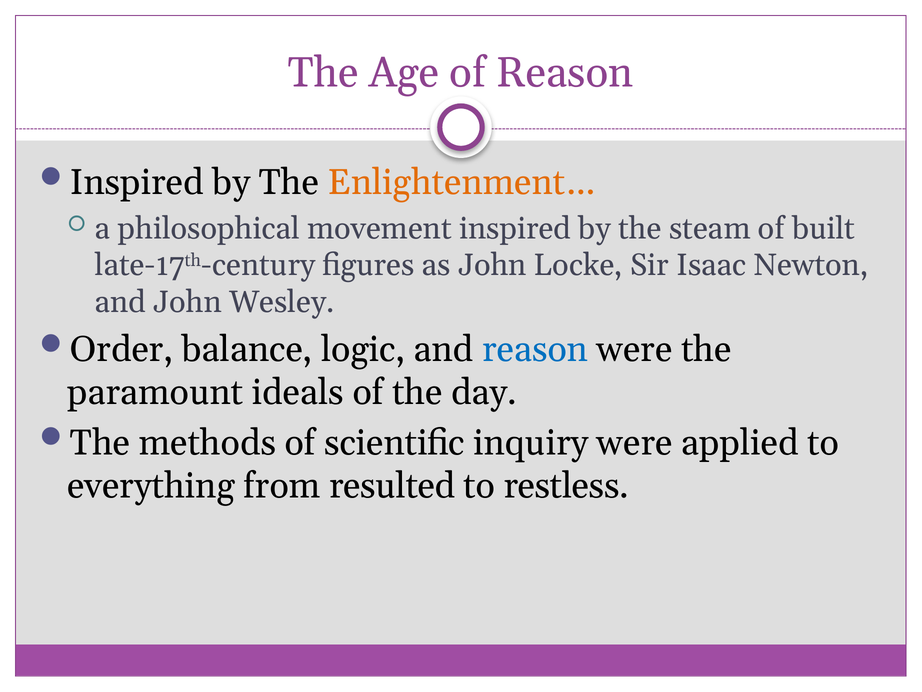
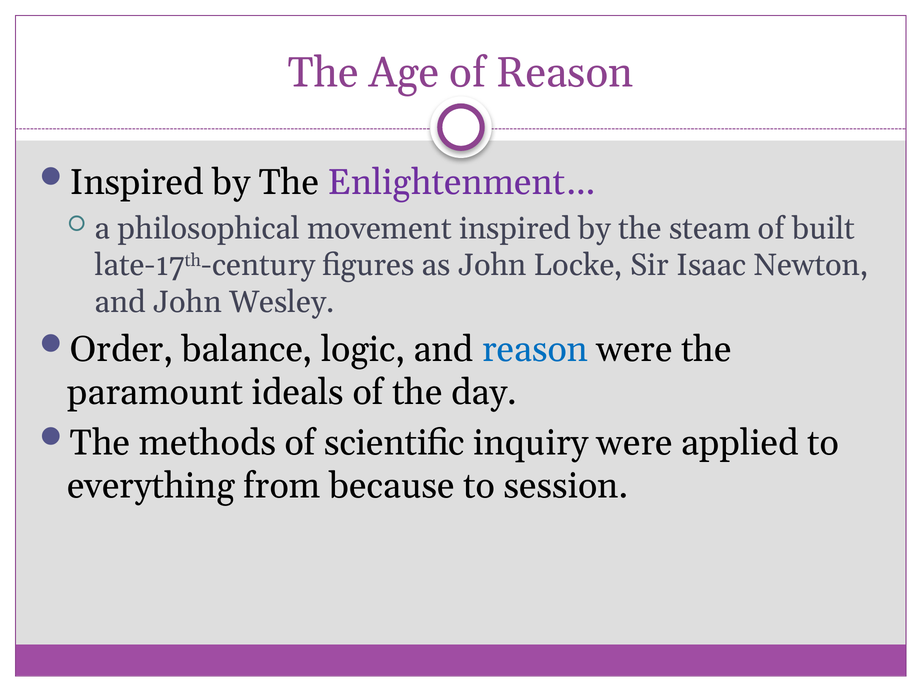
Enlightenment… colour: orange -> purple (461, 182)
resulted: resulted -> because (392, 485)
restless: restless -> session (566, 485)
